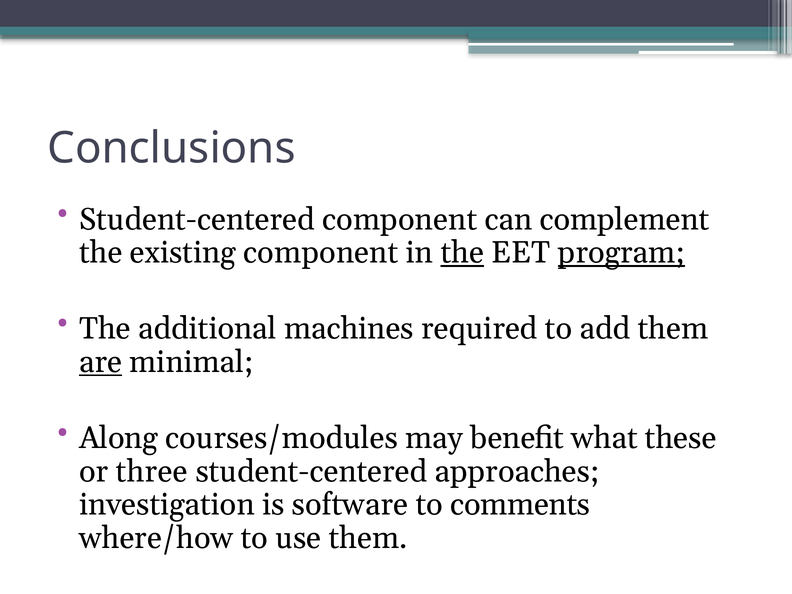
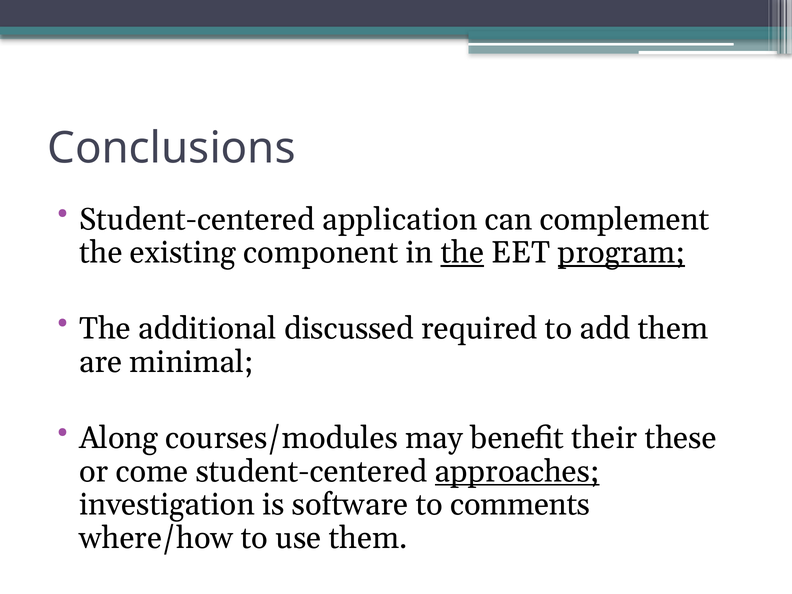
Student-centered component: component -> application (400, 219)
machines: machines -> discussed (349, 329)
are underline: present -> none (101, 362)
what: what -> their (604, 438)
three: three -> come (152, 472)
approaches underline: none -> present (517, 472)
